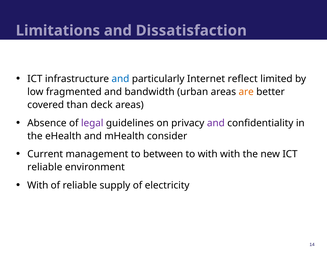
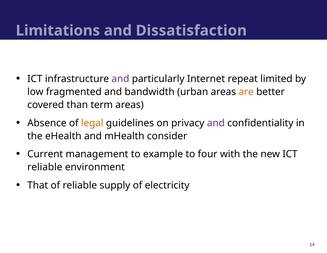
and colour: blue -> purple (120, 79)
reflect: reflect -> repeat (243, 79)
deck: deck -> term (102, 105)
legal colour: purple -> orange (92, 123)
between: between -> example (163, 154)
to with: with -> four (208, 154)
With: With -> That (38, 185)
